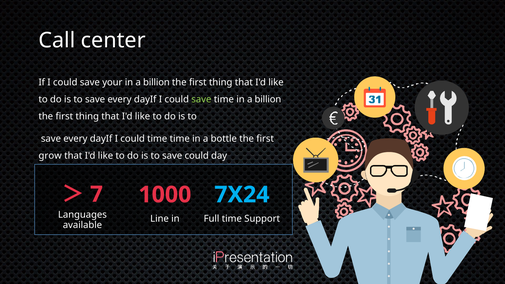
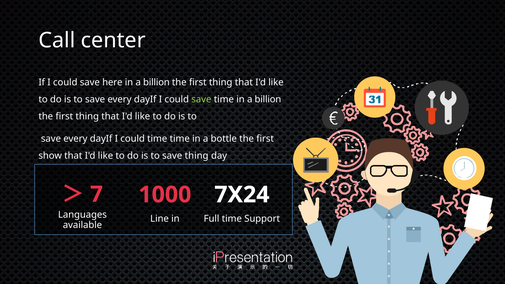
your: your -> here (112, 82)
grow: grow -> show (50, 156)
save could: could -> thing (197, 156)
7X24 colour: light blue -> white (242, 195)
